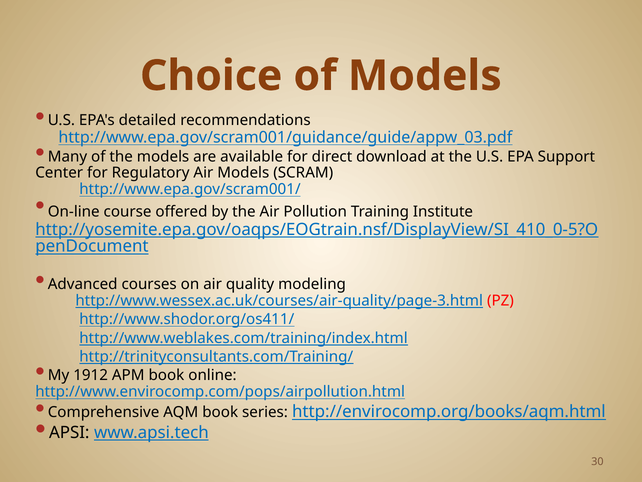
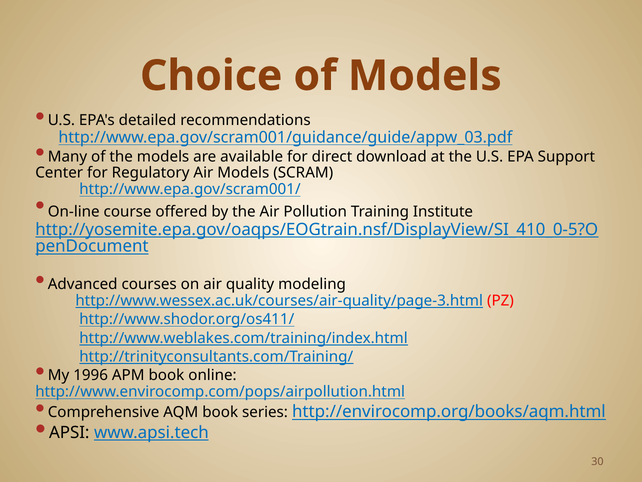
1912: 1912 -> 1996 (91, 375)
